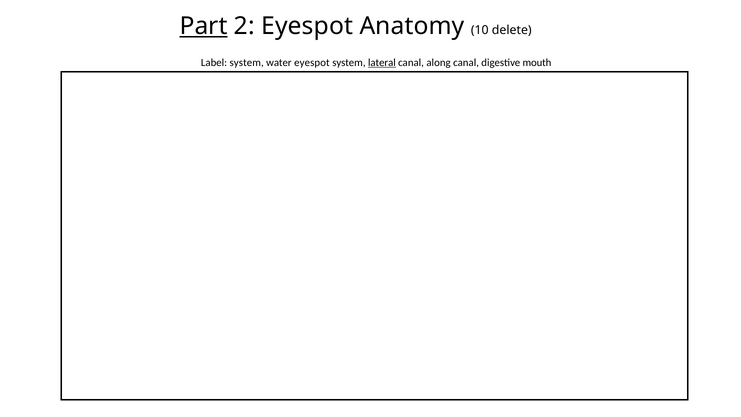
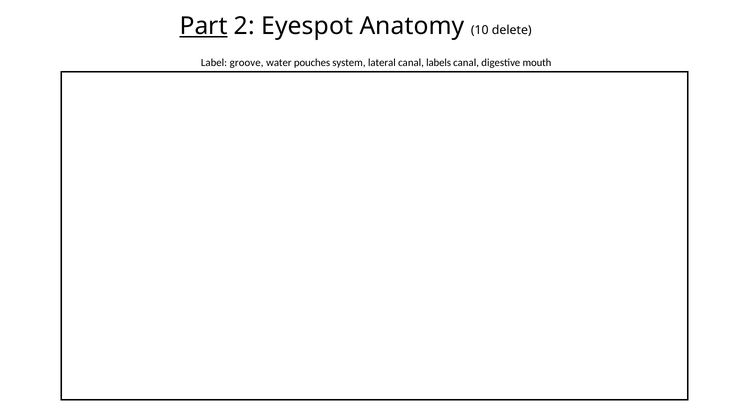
Label system: system -> groove (247, 62)
water eyespot: eyespot -> pouches (312, 62)
lateral underline: present -> none (382, 62)
along: along -> labels (439, 62)
